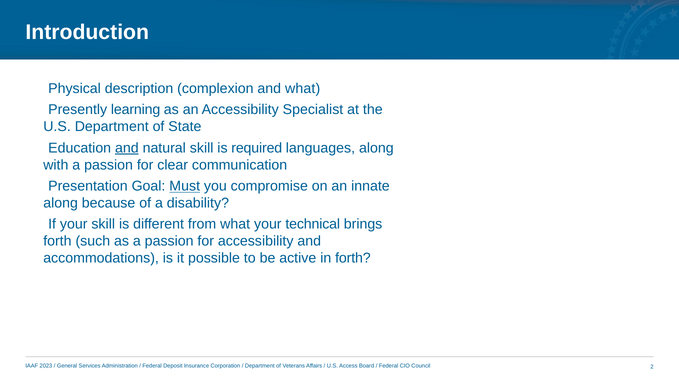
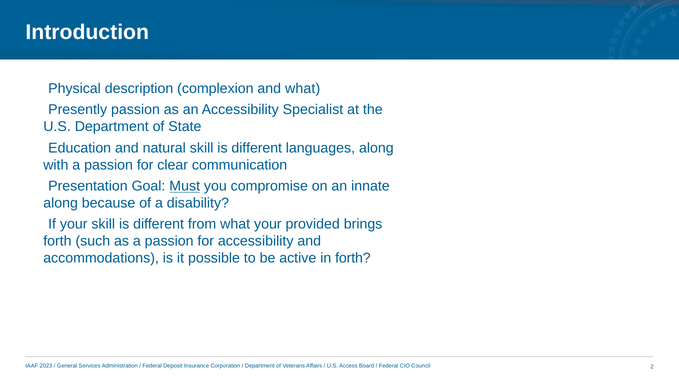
learning: learning -> passion (136, 110)
and underline: present -> none (127, 148)
natural skill is required: required -> different (257, 148)
technical: technical -> provided (313, 224)
